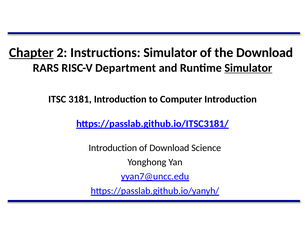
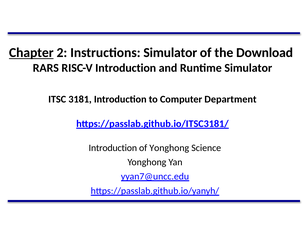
RISC-V Department: Department -> Introduction (126, 68)
Simulator underline: present -> none (248, 68)
Computer Introduction: Introduction -> Department (231, 99)
of Download: Download -> Yonghong (169, 148)
